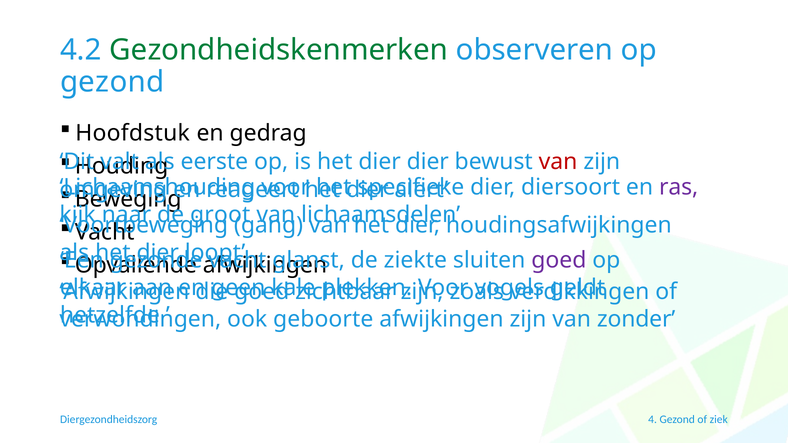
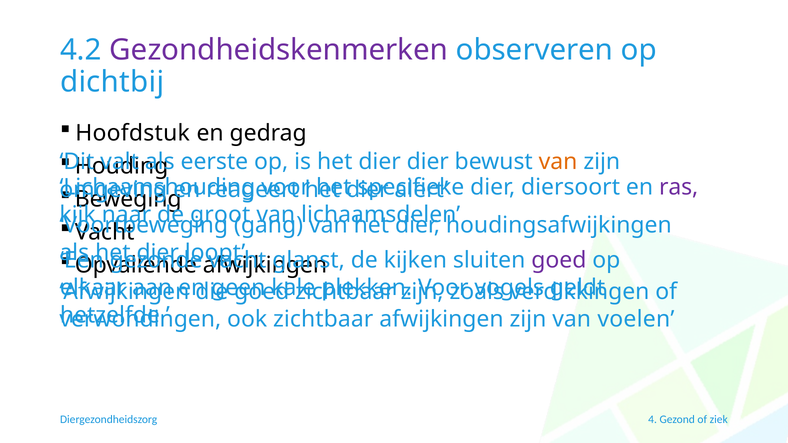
Gezondheidskenmerken colour: green -> purple (279, 50)
gezond: gezond -> dichtbij (112, 82)
van colour: red -> orange (558, 162)
ziekte: ziekte -> kijken (415, 260)
ook geboorte: geboorte -> zichtbaar (323, 319)
zonder: zonder -> voelen (636, 319)
